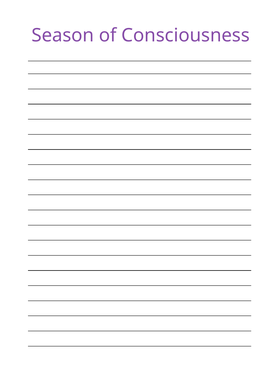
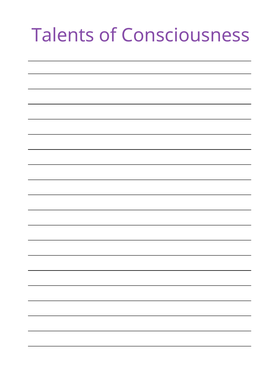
Season: Season -> Talents (63, 35)
